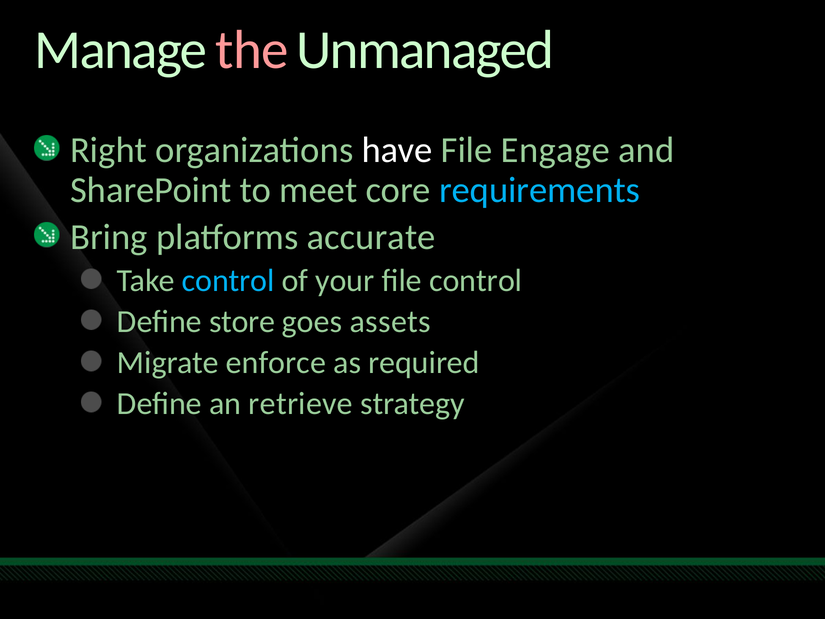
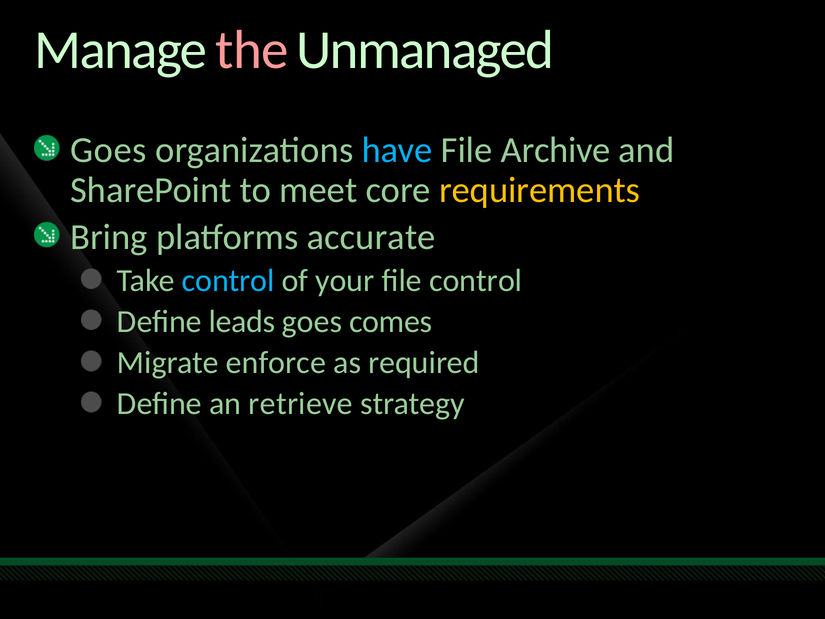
Right: Right -> Goes (108, 150)
have colour: white -> light blue (397, 150)
Engage: Engage -> Archive (556, 150)
requirements colour: light blue -> yellow (540, 190)
store: store -> leads (242, 322)
assets: assets -> comes (391, 322)
